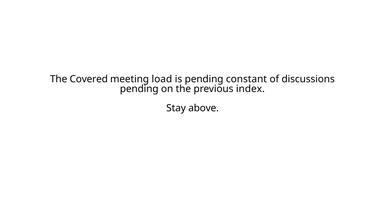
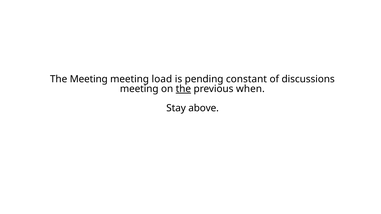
The Covered: Covered -> Meeting (89, 79)
pending: pending -> meeting (139, 89)
the underline: none -> present (183, 89)
index: index -> when (250, 89)
